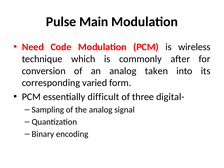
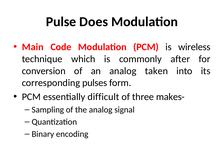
Main: Main -> Does (94, 22)
Need: Need -> Main (33, 47)
varied: varied -> pulses (95, 83)
digital-: digital- -> makes- (170, 97)
